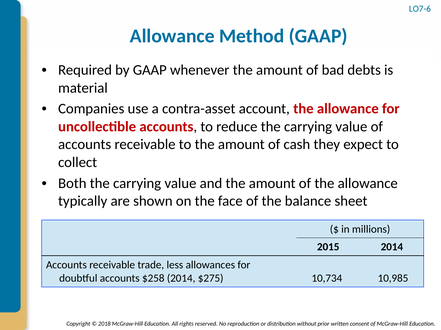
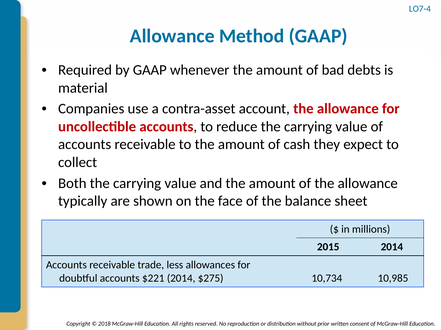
LO7-6: LO7-6 -> LO7-4 (420, 9)
$258: $258 -> $221 (153, 279)
